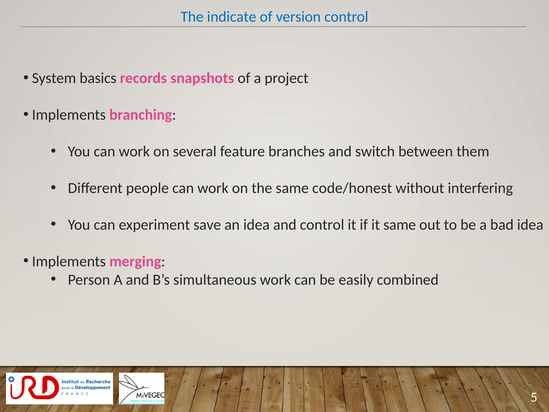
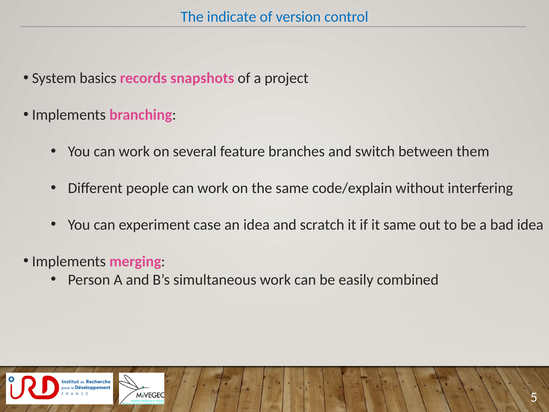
code/honest: code/honest -> code/explain (352, 188)
save: save -> case (207, 225)
and control: control -> scratch (322, 225)
